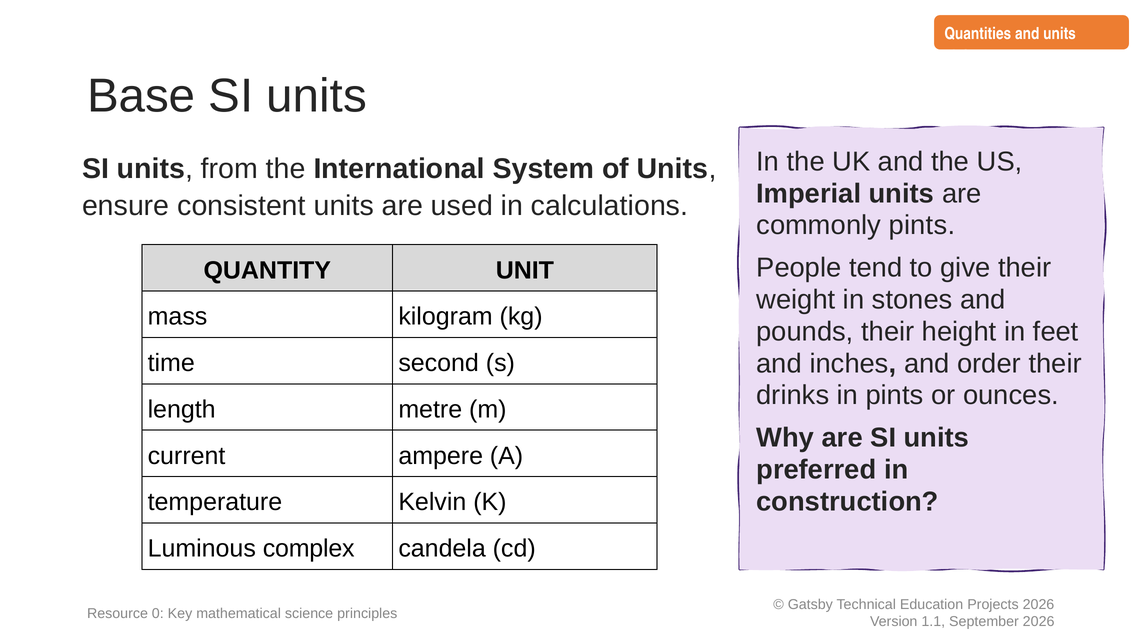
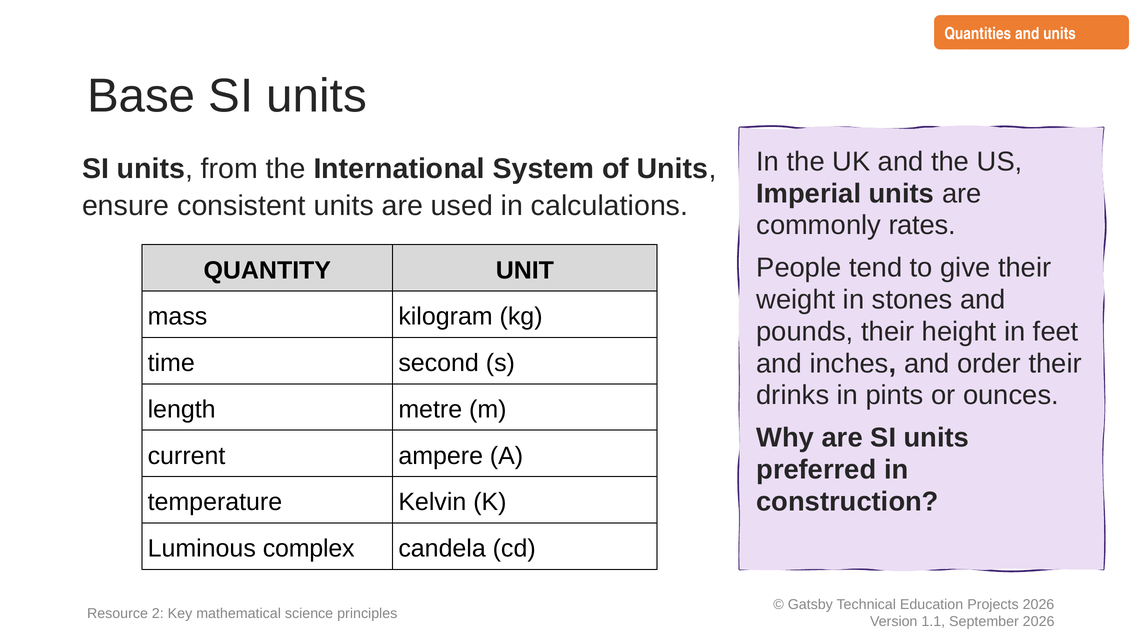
commonly pints: pints -> rates (922, 226)
0: 0 -> 2 (158, 614)
